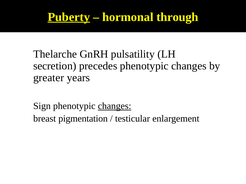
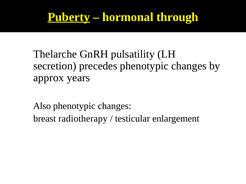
greater: greater -> approx (49, 78)
Sign: Sign -> Also (42, 106)
changes underline: present -> none (115, 106)
pigmentation: pigmentation -> radiotherapy (83, 119)
